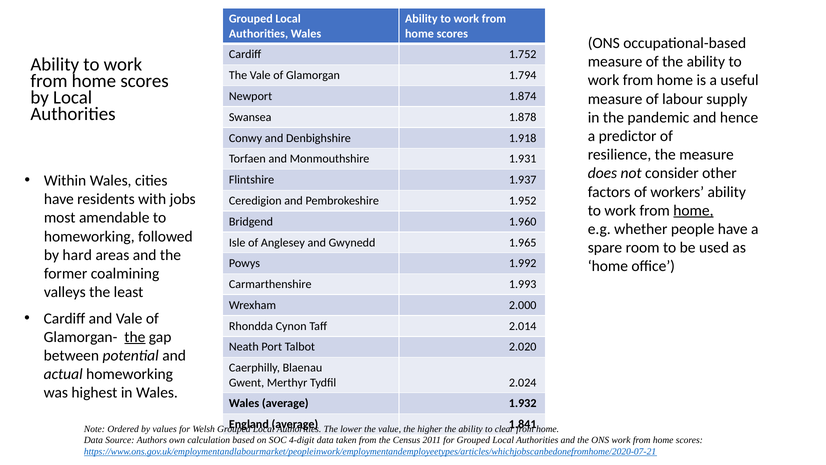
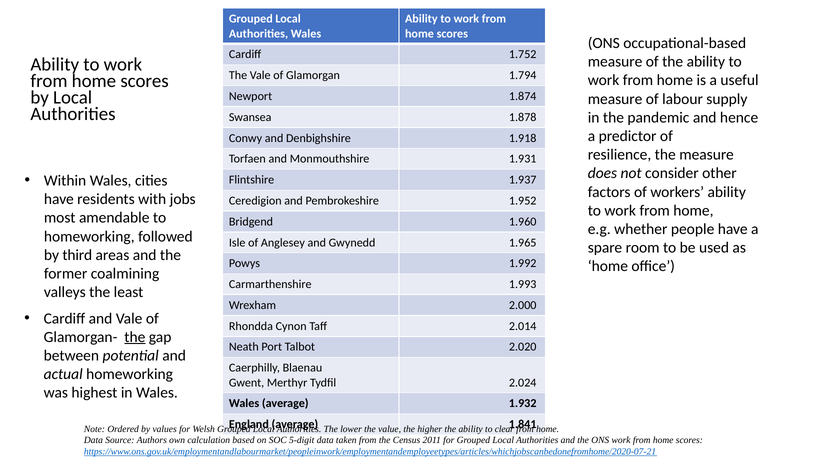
home underline: present -> none (693, 210)
hard: hard -> third (77, 255)
4-digit: 4-digit -> 5-digit (302, 440)
